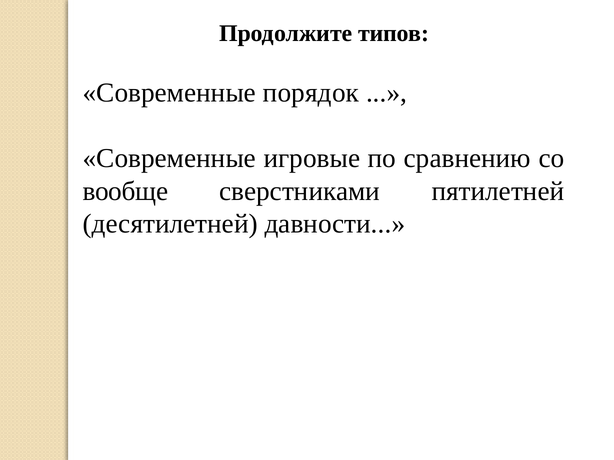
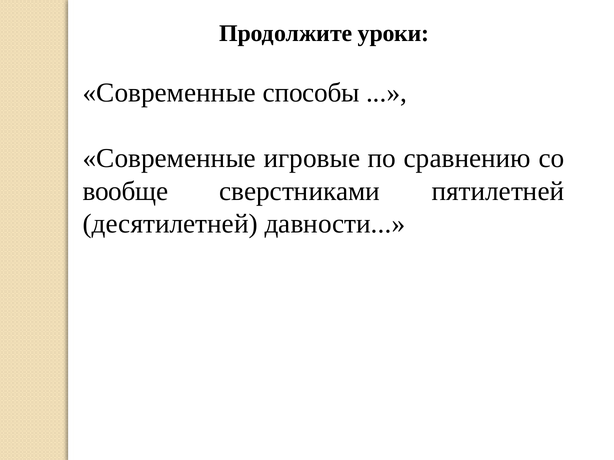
типов: типов -> уроки (394, 33)
порядок: порядок -> способы (311, 93)
